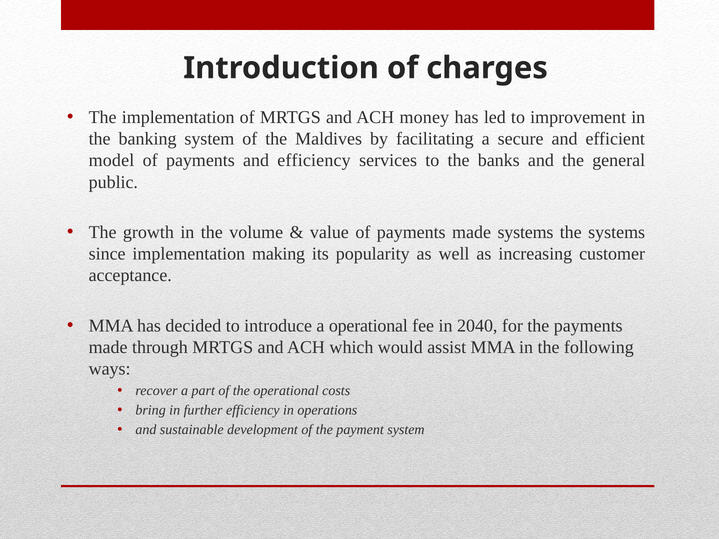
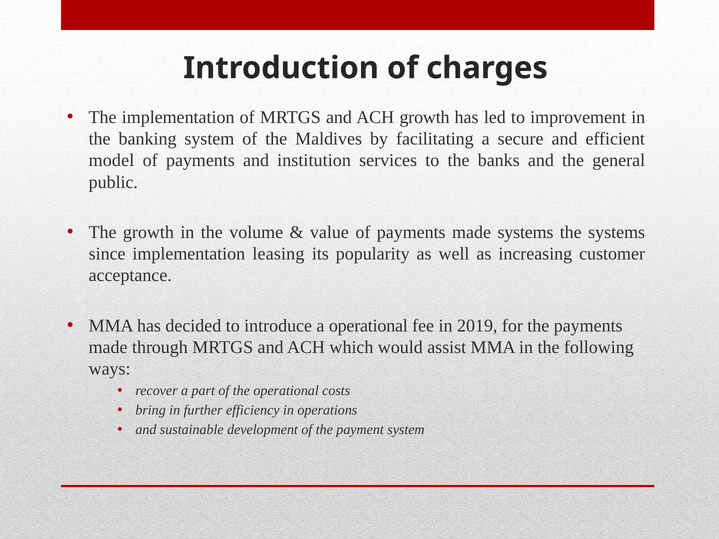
ACH money: money -> growth (425, 117)
and efficiency: efficiency -> institution (314, 161)
making: making -> leasing (278, 254)
2040: 2040 -> 2019 (477, 326)
